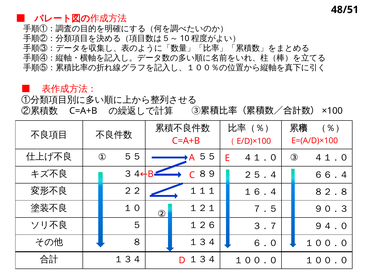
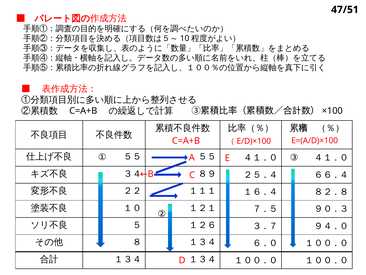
48/51: 48/51 -> 47/51 (345, 10)
